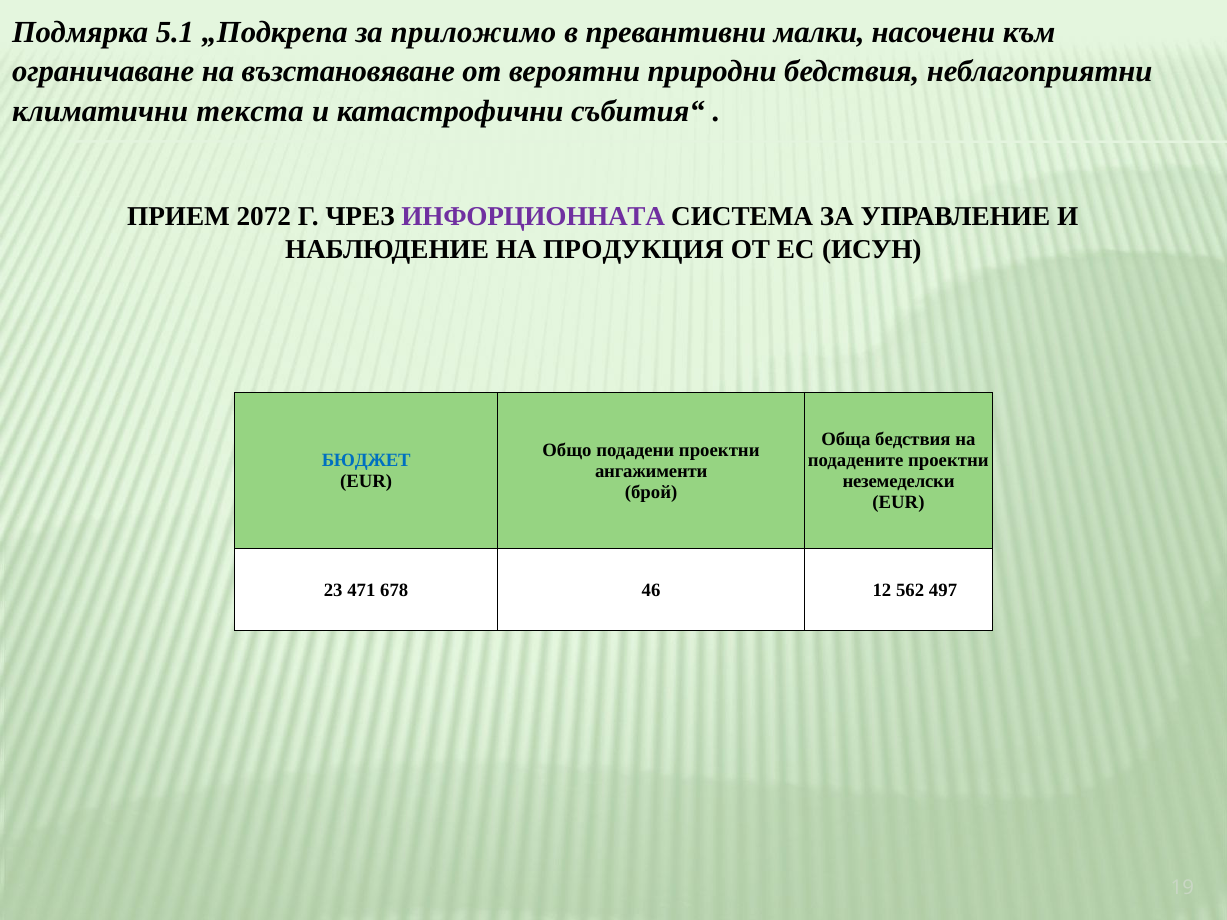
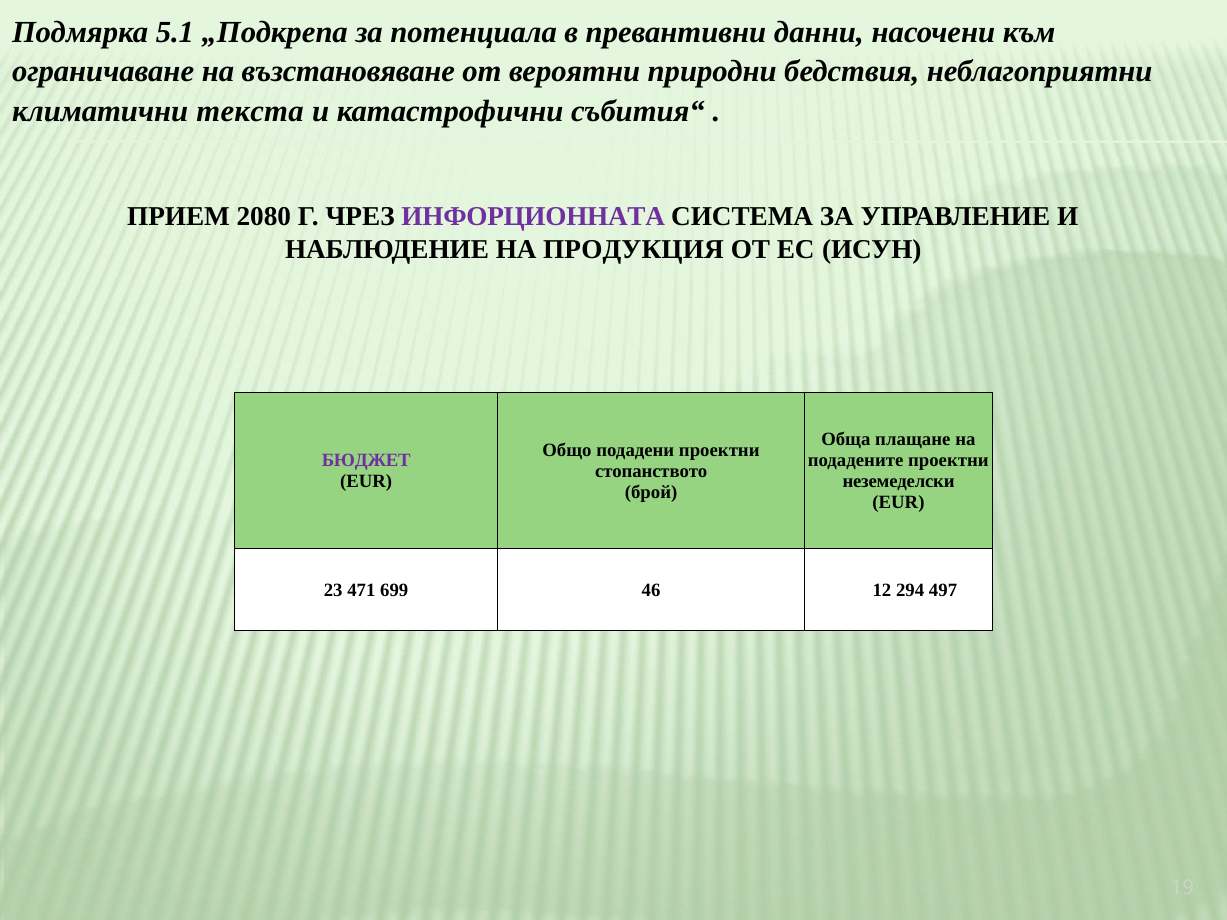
приложимо: приложимо -> потенциала (474, 32)
малки: малки -> данни (819, 32)
2072: 2072 -> 2080 (264, 216)
Обща бедствия: бедствия -> плащане (913, 440)
БЮДЖЕТ colour: blue -> purple (366, 461)
ангажименти: ангажименти -> стопанството (651, 471)
678: 678 -> 699 (394, 590)
562: 562 -> 294 (910, 590)
